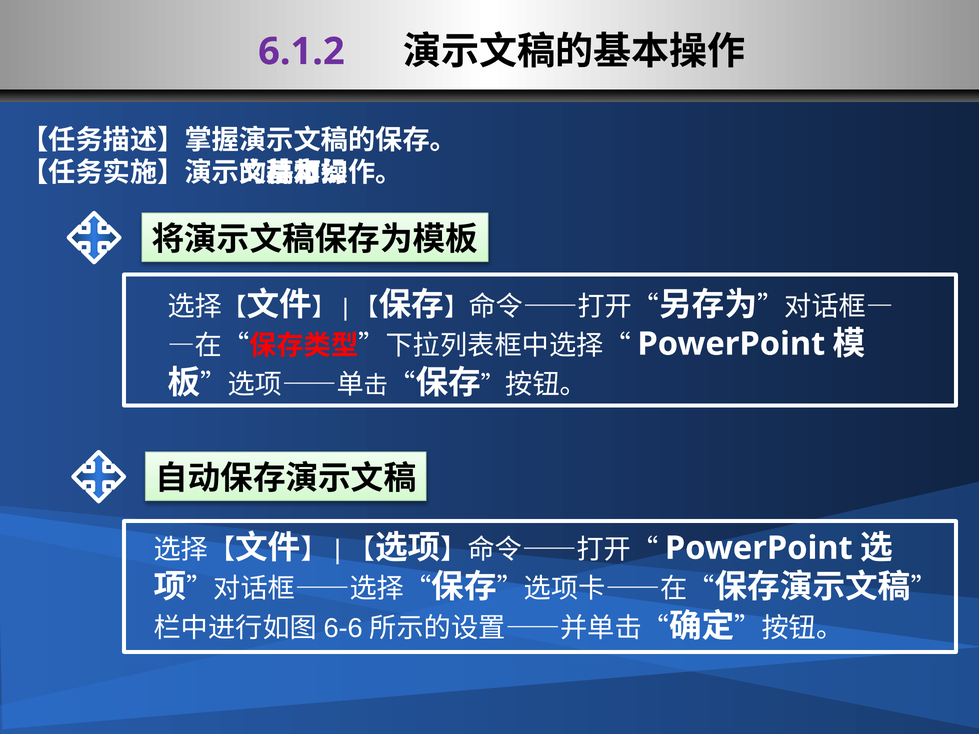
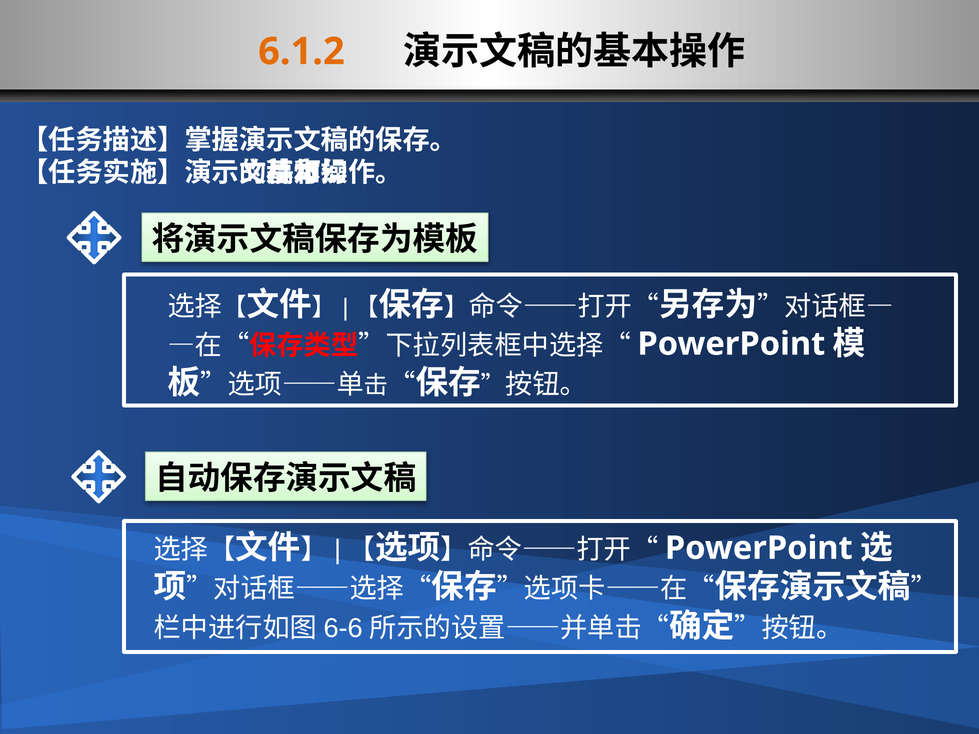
6.1.2 colour: purple -> orange (301, 52)
